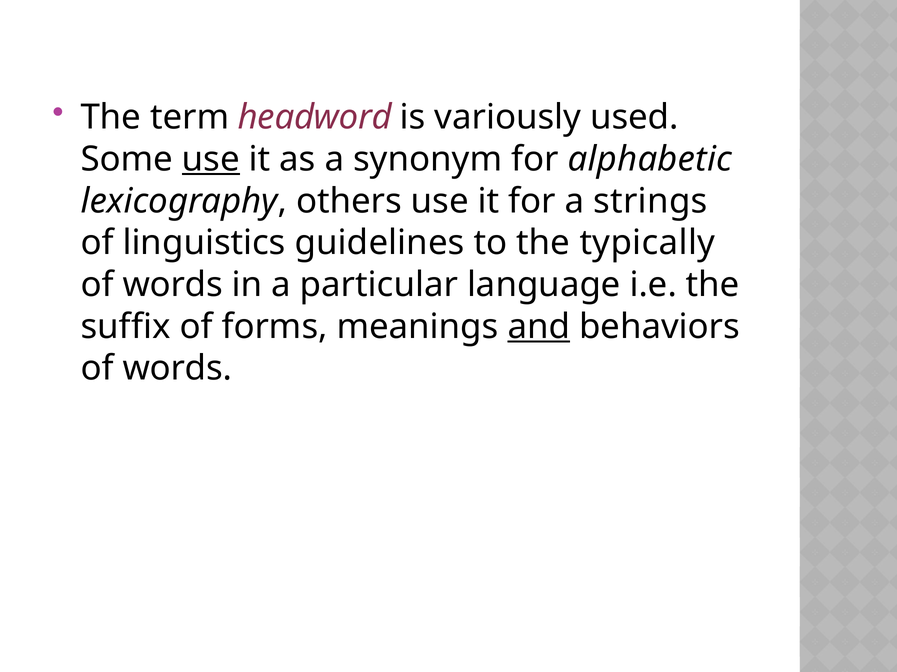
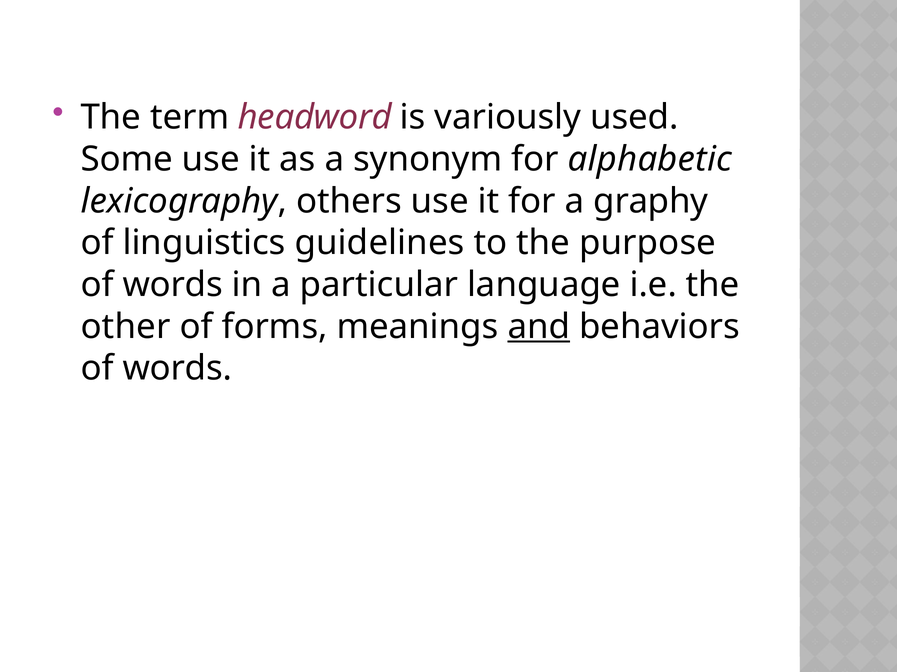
use underline: present -> none (211, 159)
strings: strings -> graphy (651, 201)
typically: typically -> purpose (648, 243)
suffix: suffix -> other (126, 327)
